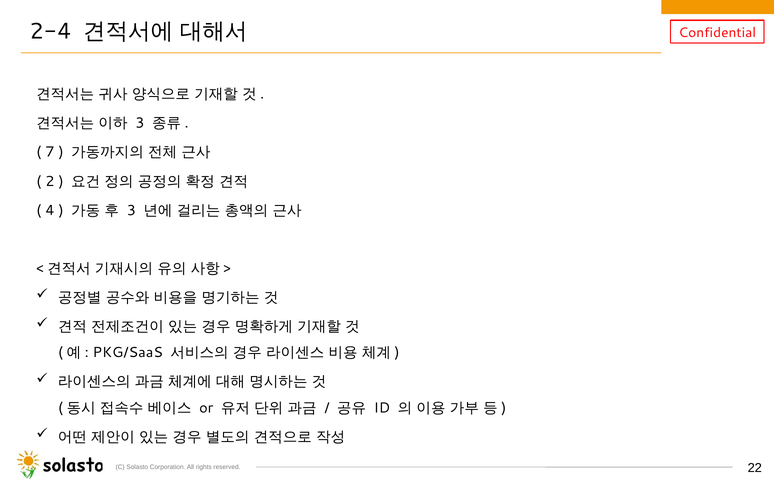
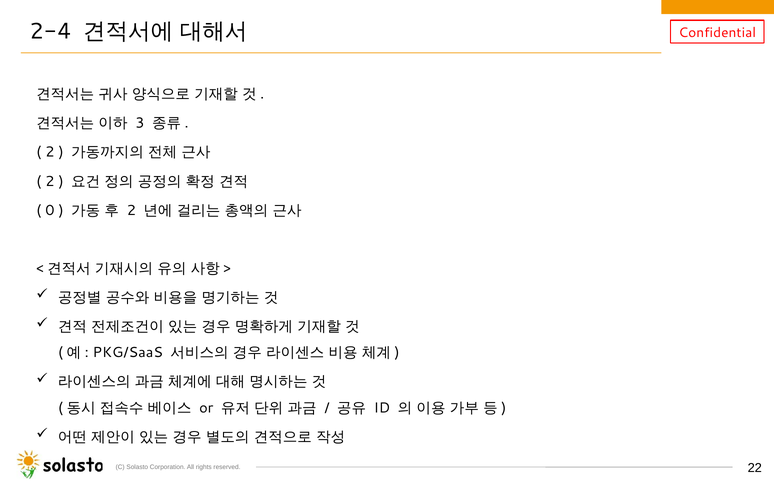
7: 7 -> 2 (50, 152)
4: 4 -> 0 (50, 210)
3: 3 -> 2 (131, 210)
